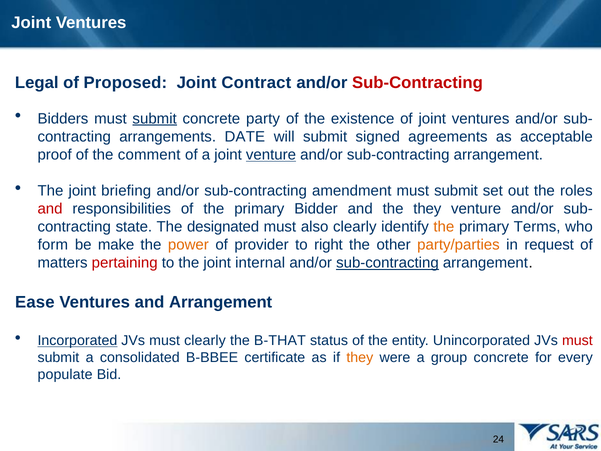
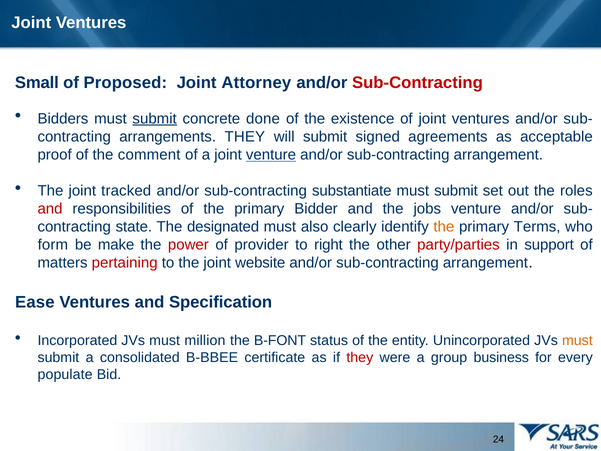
Legal: Legal -> Small (37, 83)
Contract: Contract -> Attorney (256, 83)
party: party -> done (263, 119)
arrangements DATE: DATE -> THEY (245, 137)
briefing: briefing -> tracked (126, 191)
amendment: amendment -> substantiate (352, 191)
the they: they -> jobs (427, 209)
power colour: orange -> red (188, 245)
party/parties colour: orange -> red (458, 245)
request: request -> support (549, 245)
internal: internal -> website (260, 263)
sub-contracting underline: present -> none (387, 263)
and Arrangement: Arrangement -> Specification (221, 302)
Incorporated underline: present -> none (77, 340)
must clearly: clearly -> million (205, 340)
B-THAT: B-THAT -> B-FONT (280, 340)
must colour: red -> orange (577, 340)
they colour: orange -> red (360, 358)
group concrete: concrete -> business (501, 358)
